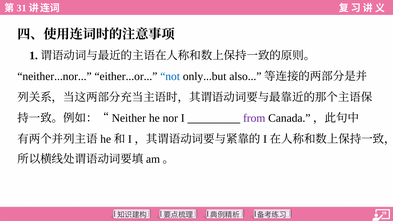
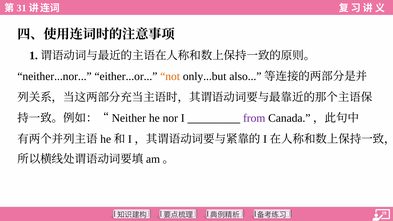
not colour: blue -> orange (170, 76)
